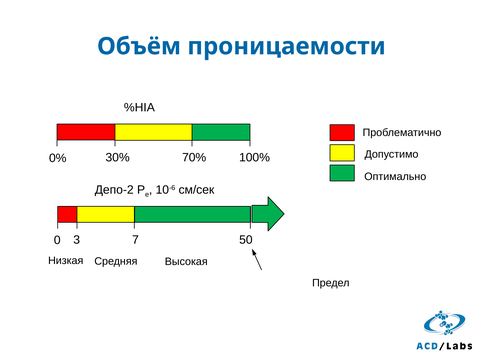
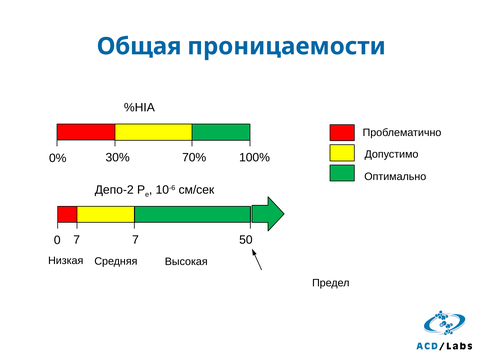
Объём: Объём -> Общая (139, 46)
0 3: 3 -> 7 (77, 240)
